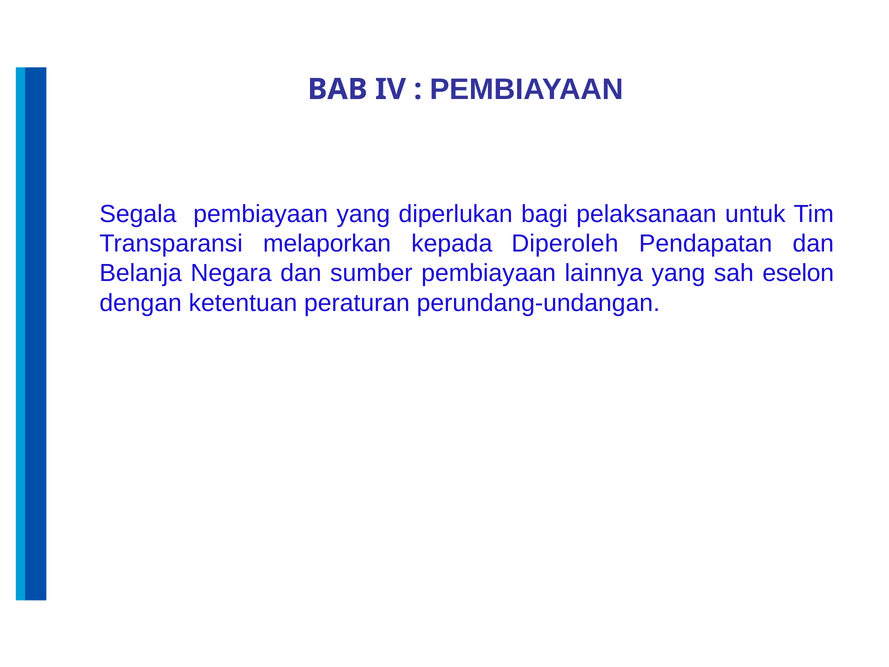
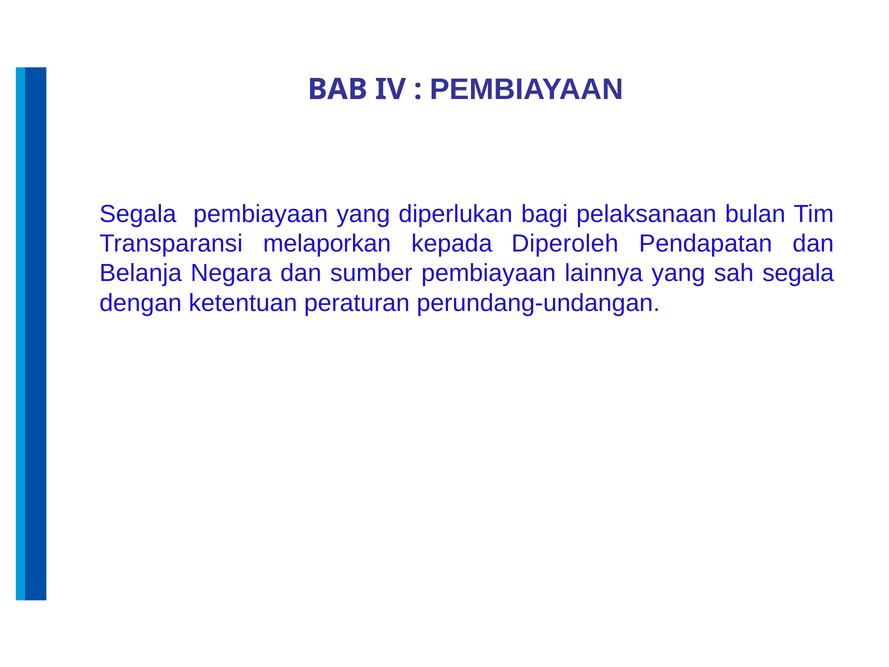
untuk: untuk -> bulan (755, 214)
sah eselon: eselon -> segala (798, 273)
